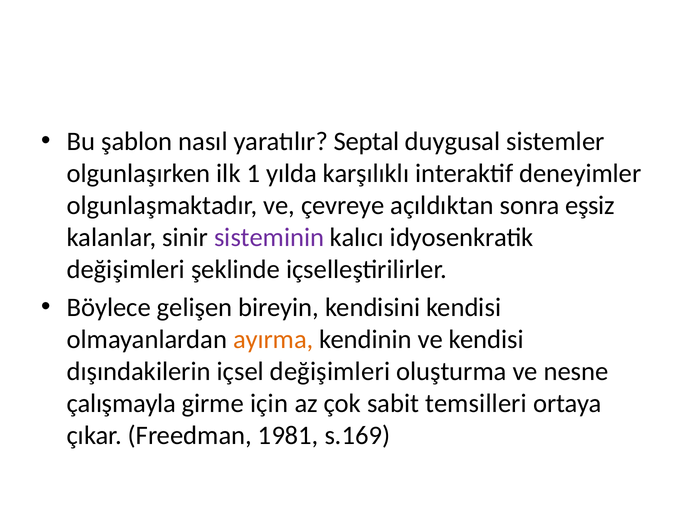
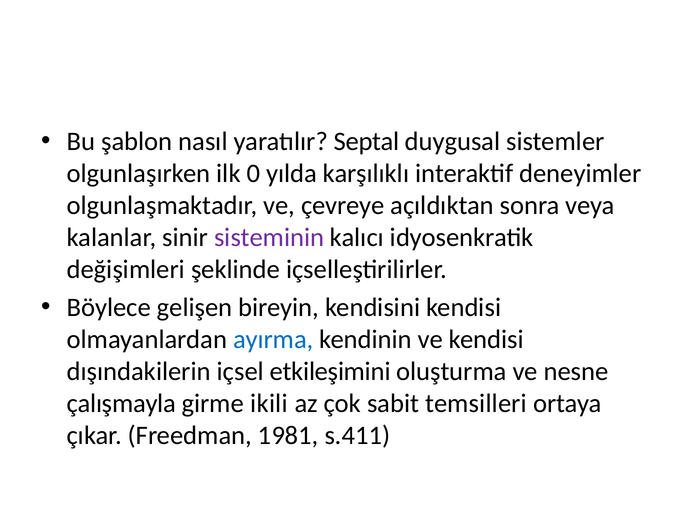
1: 1 -> 0 (253, 173)
eşsiz: eşsiz -> veya (590, 205)
ayırma colour: orange -> blue (273, 339)
içsel değişimleri: değişimleri -> etkileşimini (330, 371)
için: için -> ikili (269, 403)
s.169: s.169 -> s.411 (357, 435)
